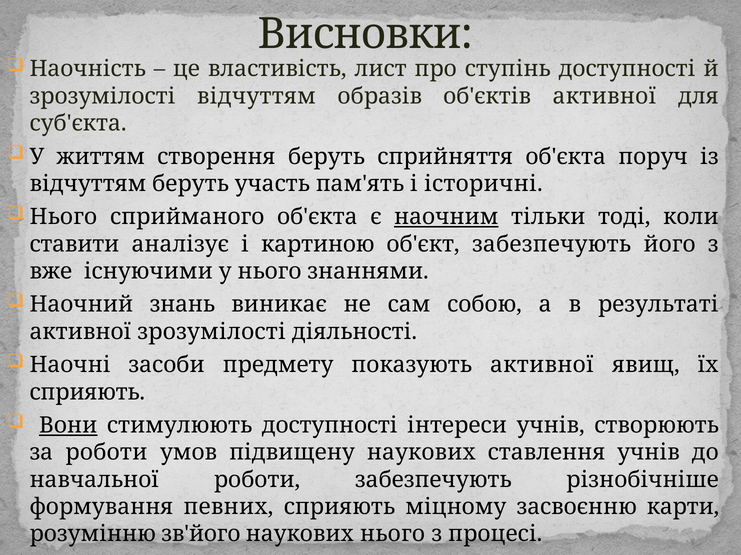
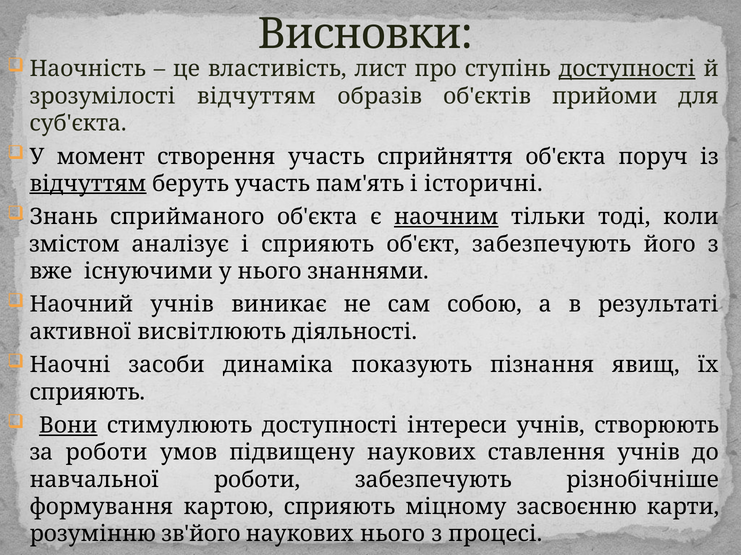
доступності underline: none -> present (627, 69)
об'єктів активної: активної -> прийоми (605, 96)
життям: життям -> момент (101, 157)
створення беруть: беруть -> участь (326, 157)
відчуттям underline: none -> present (88, 184)
Нього: Нього -> Знань (64, 217)
ставити: ставити -> змістом (74, 244)
і картиною: картиною -> сприяють (318, 244)
Наочний знань: знань -> учнів (182, 305)
активної зрозумілості: зрозумілості -> висвітлюють (212, 332)
предмету: предмету -> динаміка (278, 365)
показують активної: активної -> пізнання (542, 365)
певних: певних -> картою (229, 507)
